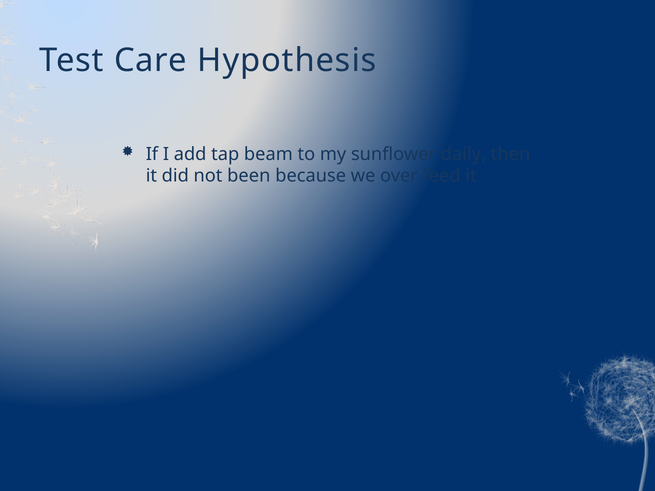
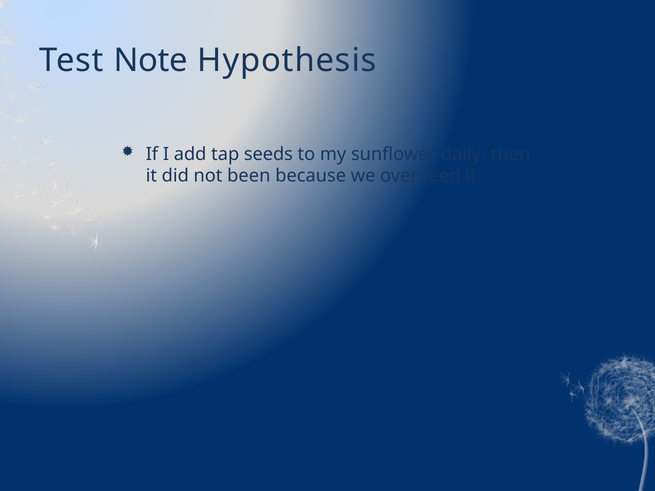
Care: Care -> Note (151, 61)
beam: beam -> seeds (268, 154)
